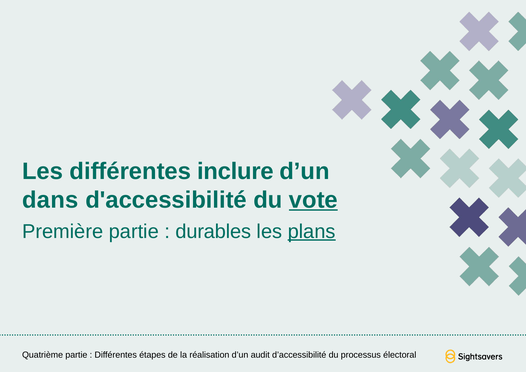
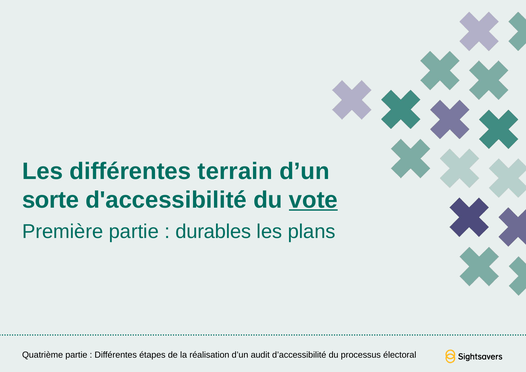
inclure: inclure -> terrain (235, 171)
dans: dans -> sorte (51, 200)
plans underline: present -> none (312, 231)
